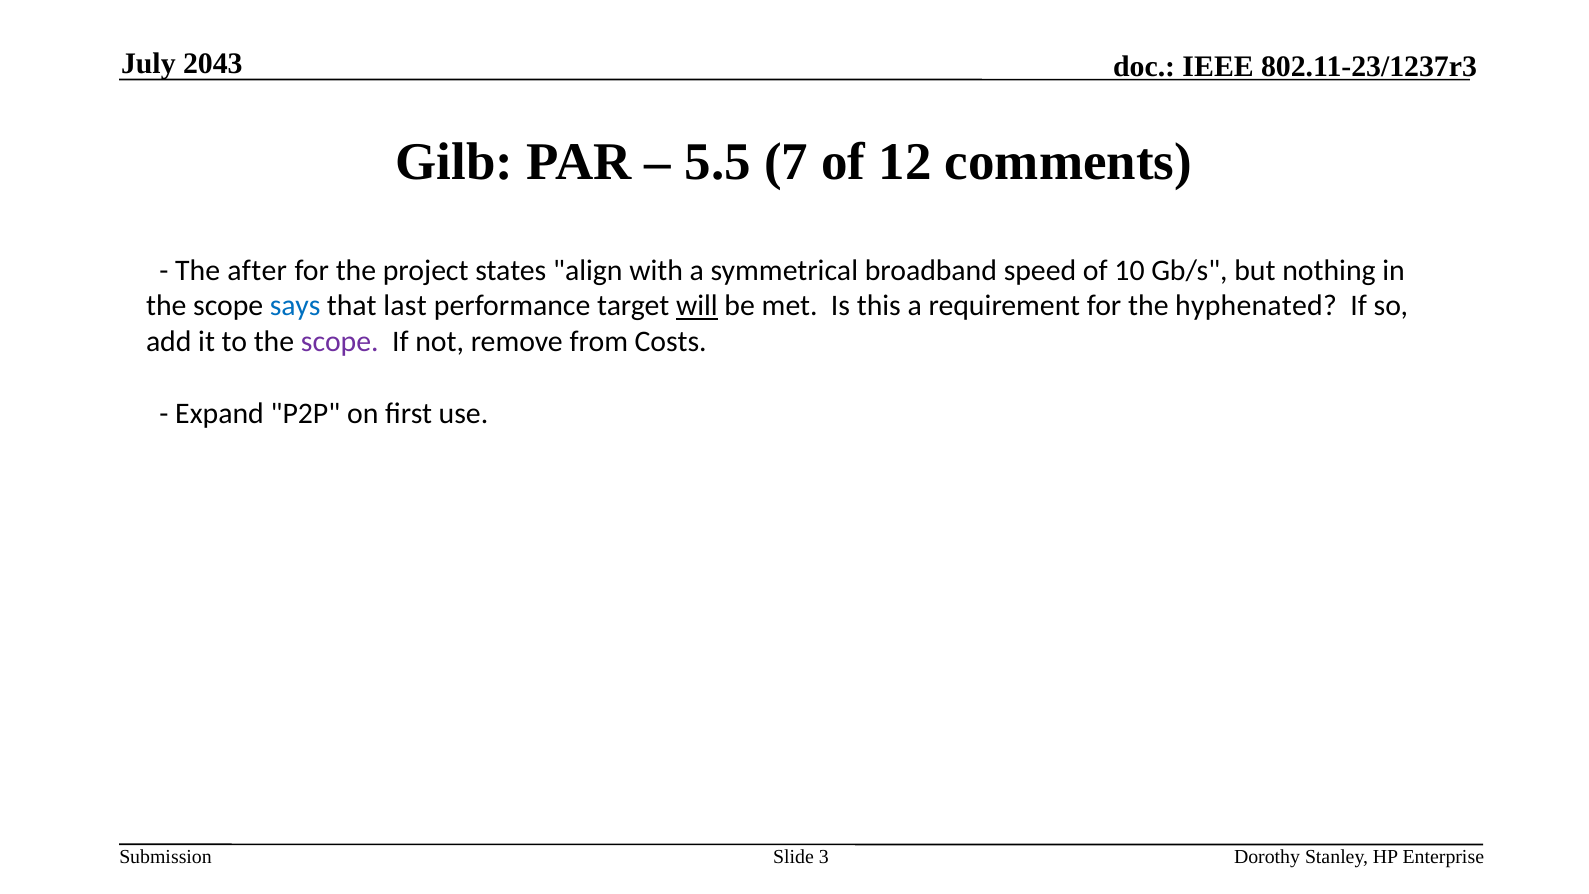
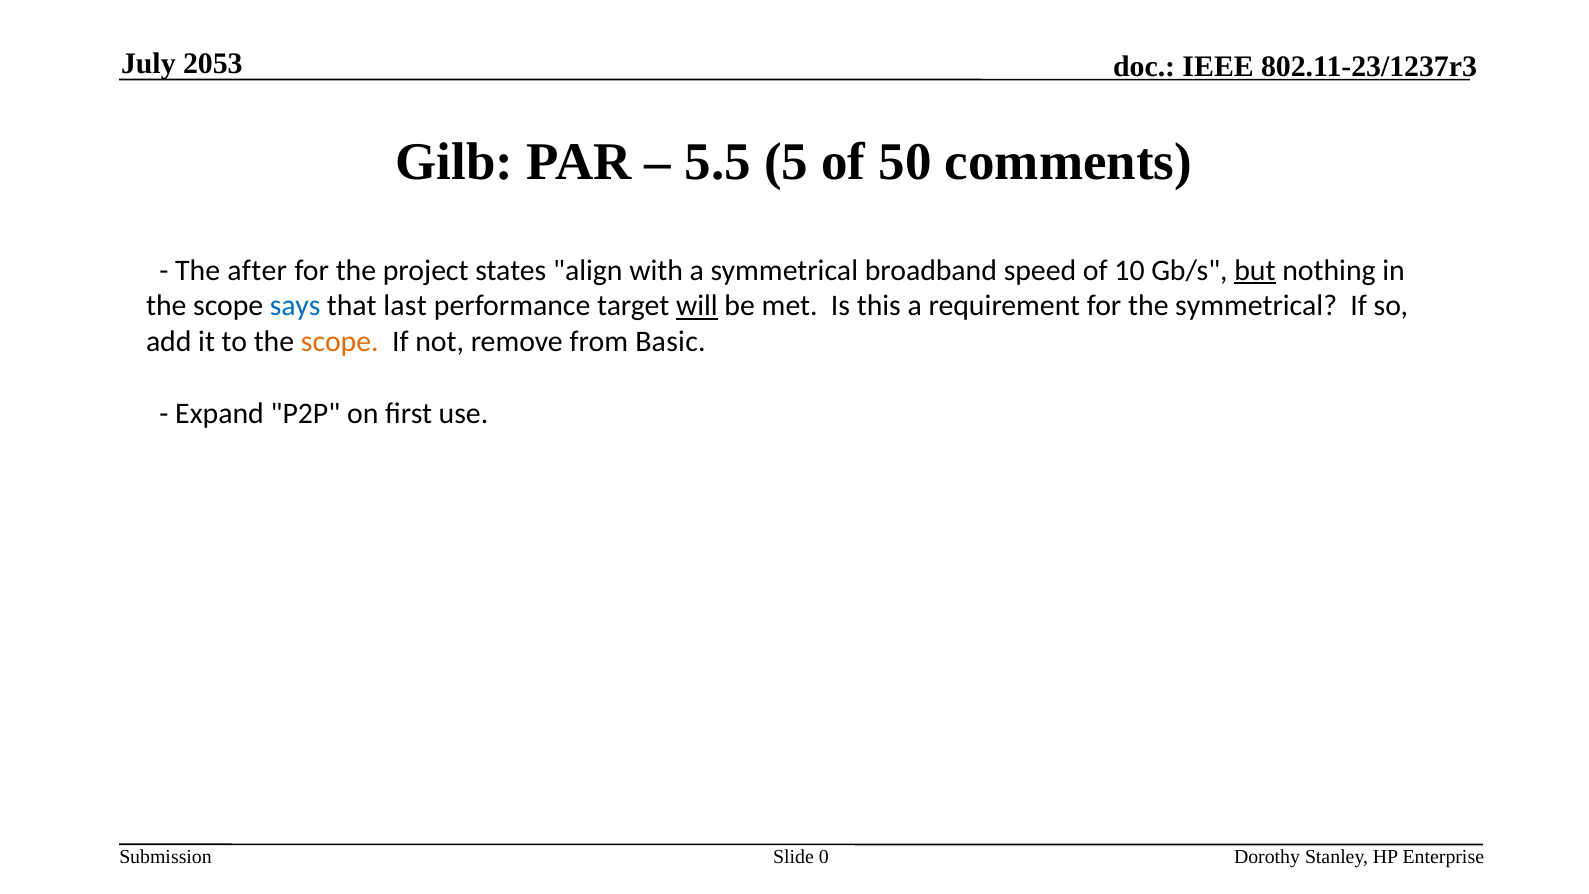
2043: 2043 -> 2053 (213, 63)
7: 7 -> 5 (786, 162)
12: 12 -> 50 (905, 162)
but underline: none -> present (1255, 270)
the hyphenated: hyphenated -> symmetrical (1256, 306)
scope colour: purple -> orange (340, 342)
Costs: Costs -> Basic (671, 342)
3: 3 -> 0 (824, 857)
